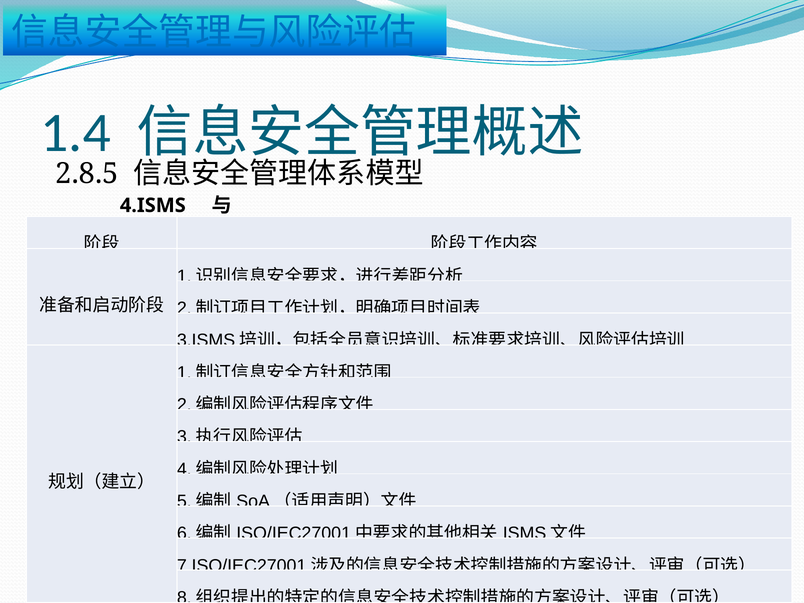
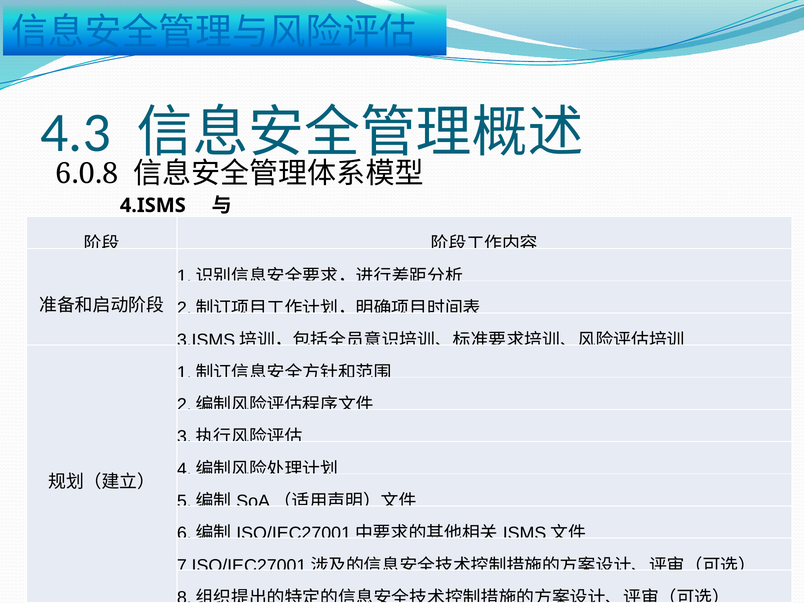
1.4: 1.4 -> 4.3 (75, 133)
2.8.5: 2.8.5 -> 6.0.8 (87, 174)
